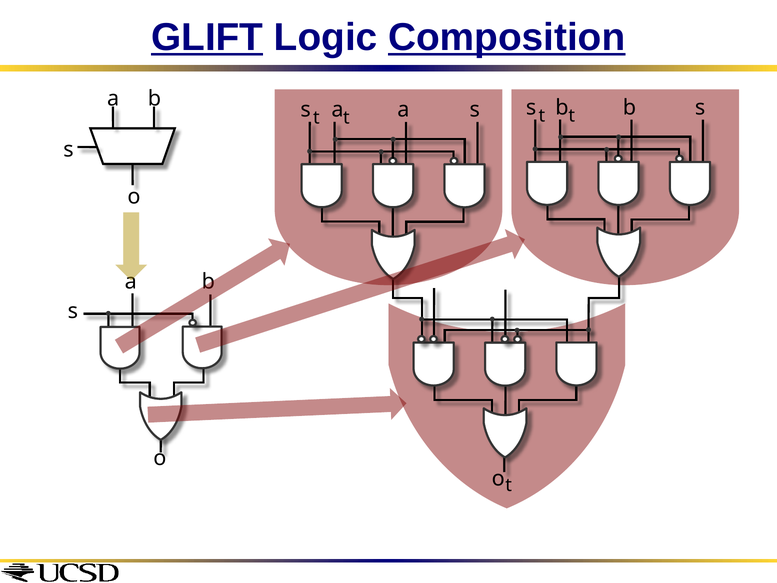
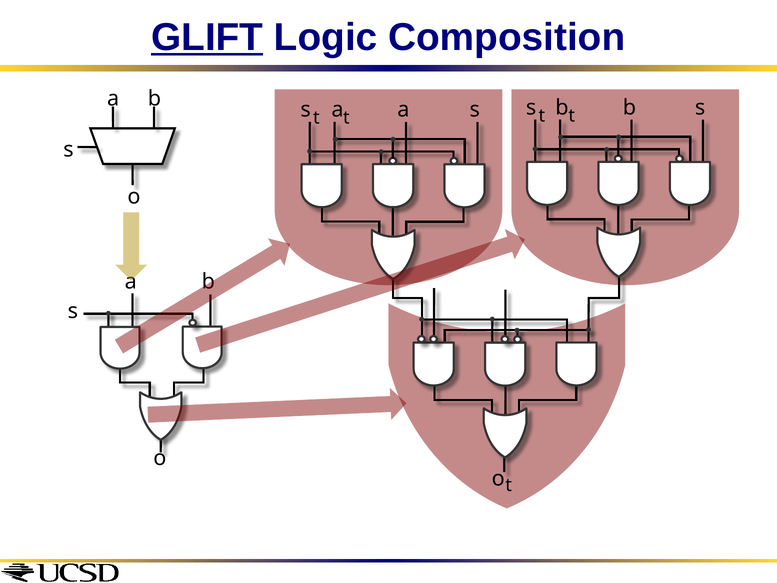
Composition underline: present -> none (507, 37)
